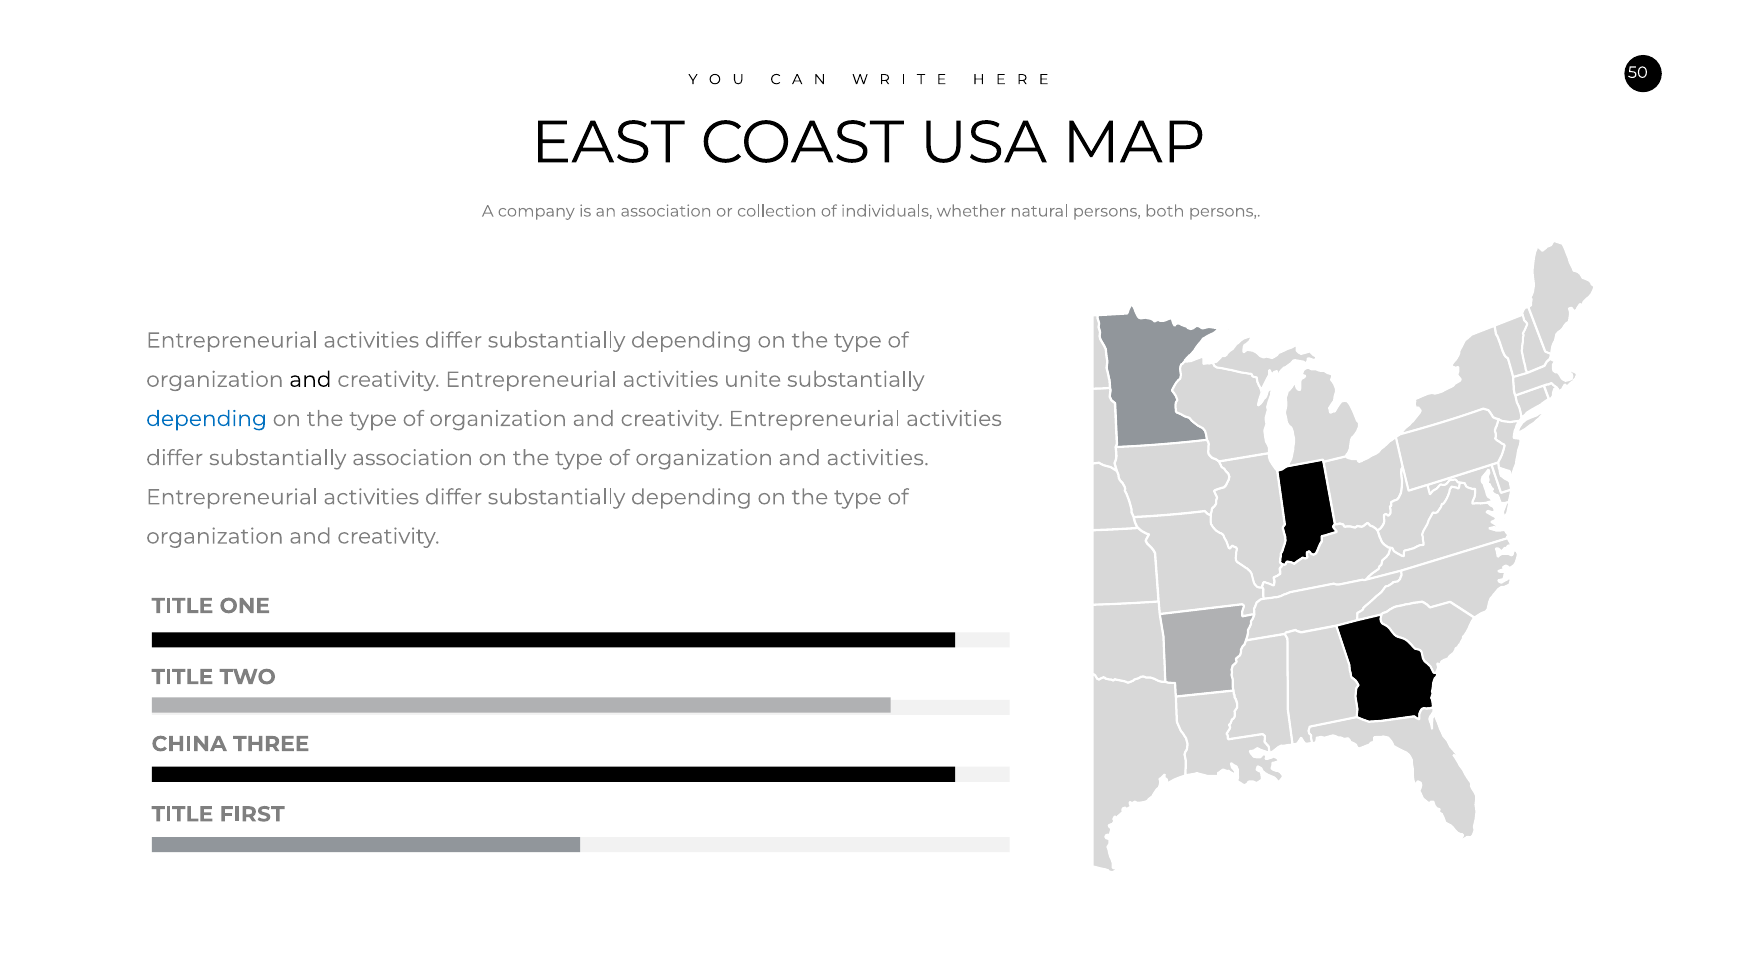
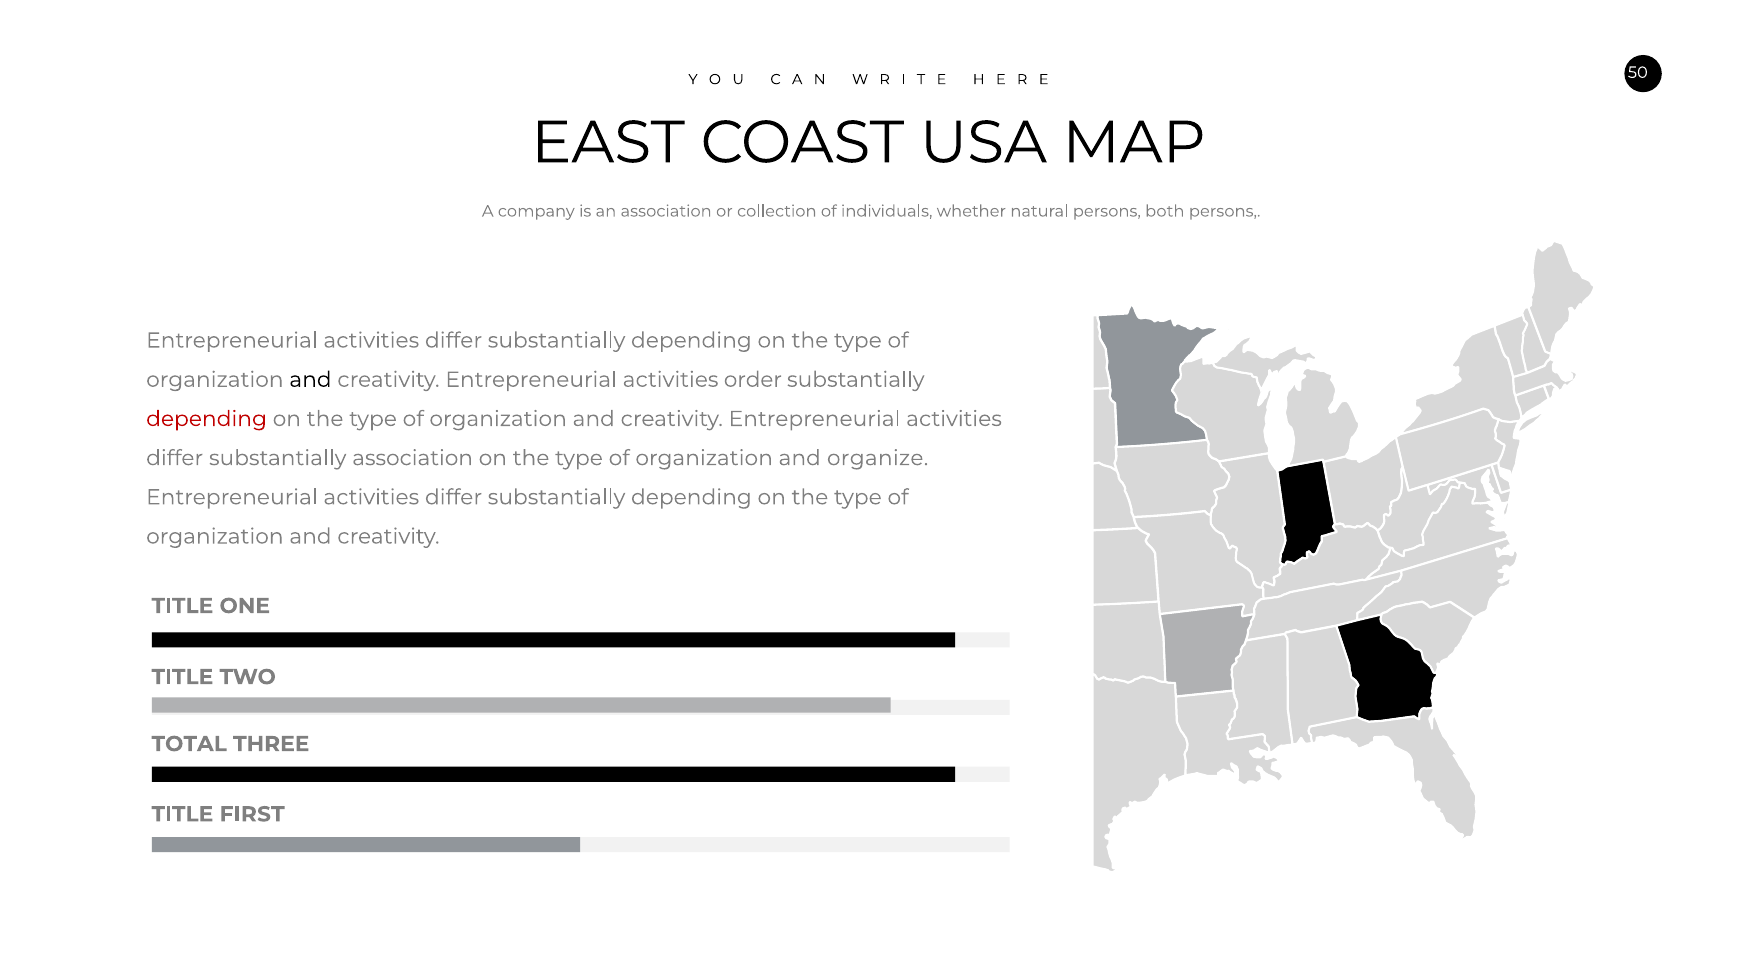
unite: unite -> order (753, 380)
depending colour: blue -> red (207, 419)
and activities: activities -> organize (878, 458)
CHINA: CHINA -> TOTAL (189, 744)
